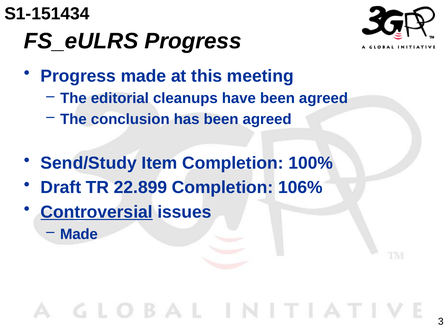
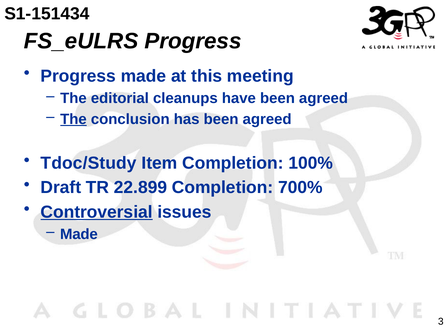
The underline: none -> present (73, 119)
Send/Study: Send/Study -> Tdoc/Study (89, 163)
106%: 106% -> 700% (300, 188)
